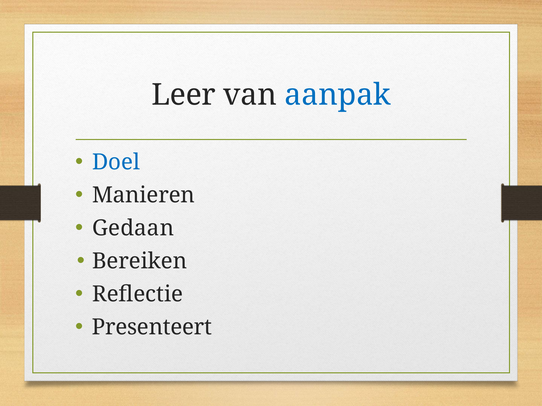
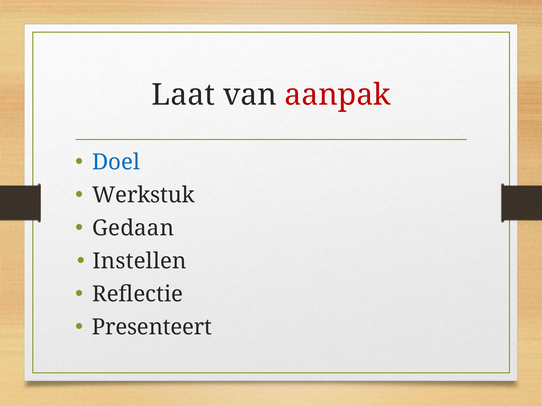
Leer: Leer -> Laat (183, 95)
aanpak colour: blue -> red (338, 95)
Manieren: Manieren -> Werkstuk (144, 195)
Bereiken: Bereiken -> Instellen (140, 261)
